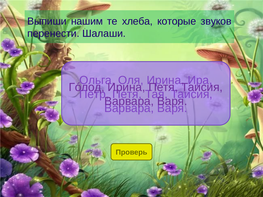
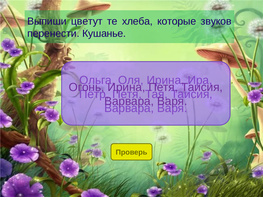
нашим: нашим -> цветут (87, 21)
Шалаши: Шалаши -> Кушанье (104, 34)
Гóлод: Гóлод -> Огонь (87, 87)
